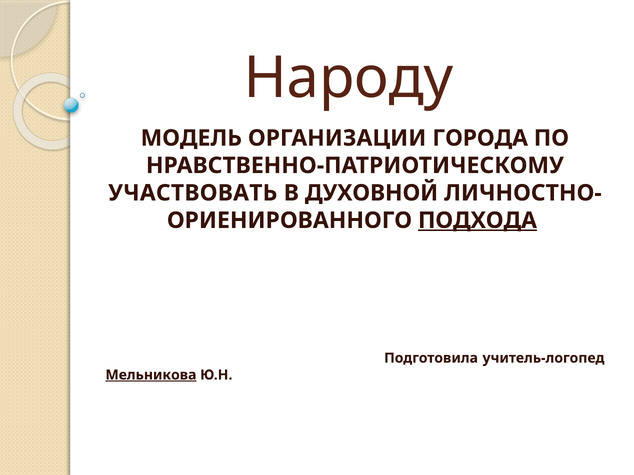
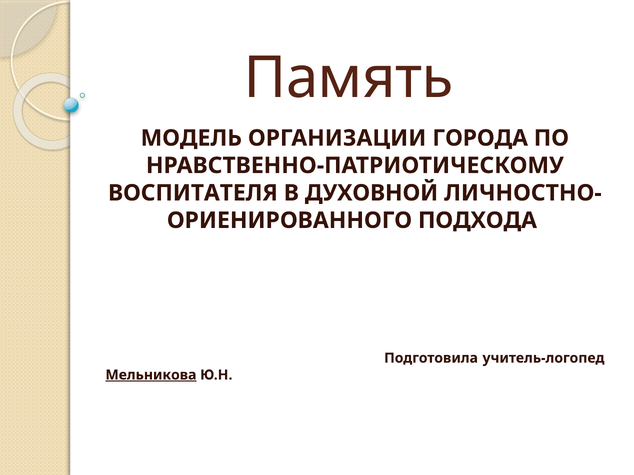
Народу: Народу -> Память (349, 78)
УЧАСТВОВАТЬ: УЧАСТВОВАТЬ -> ВОСПИТАТЕЛЯ (193, 193)
ПОДХОДА underline: present -> none (477, 221)
